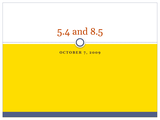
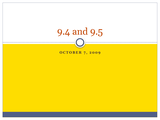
5.4: 5.4 -> 9.4 (64, 32)
8.5: 8.5 -> 9.5 (97, 32)
